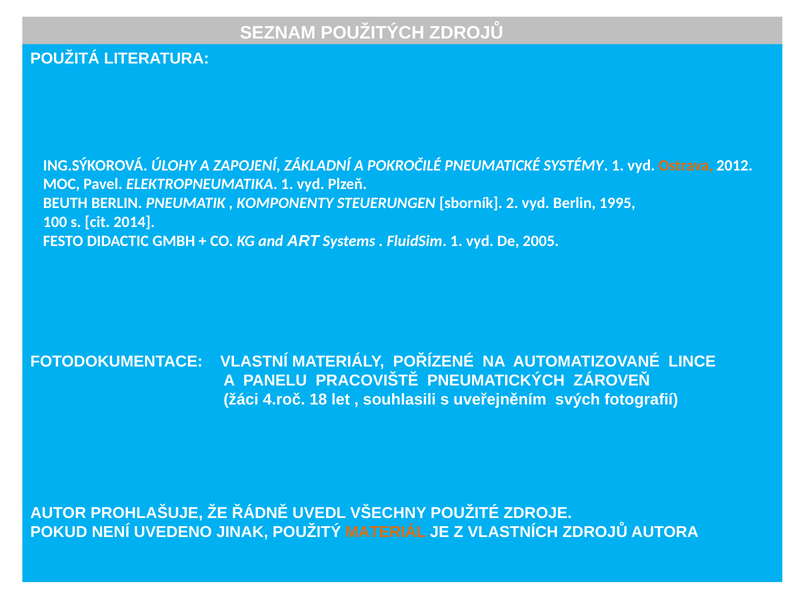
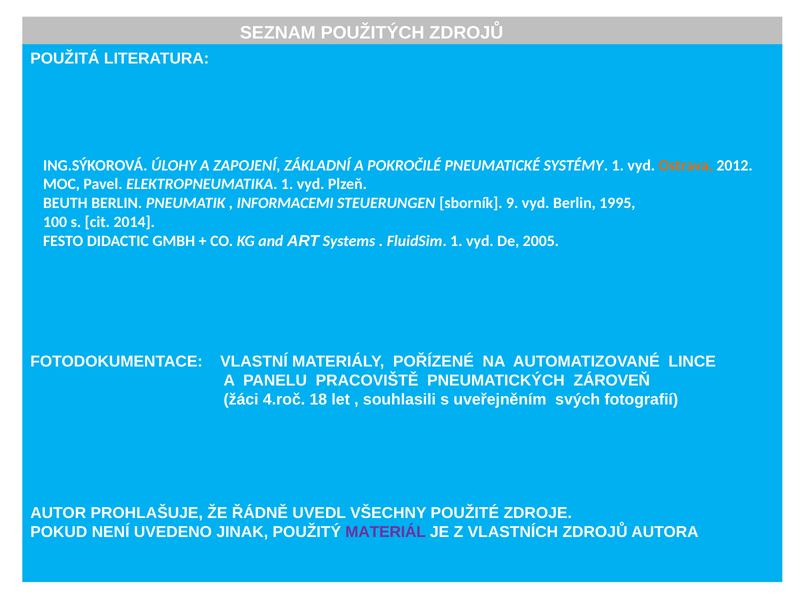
KOMPONENTY: KOMPONENTY -> INFORMACEMI (285, 203)
2: 2 -> 9 (512, 203)
MATERIÁL colour: orange -> purple (386, 532)
